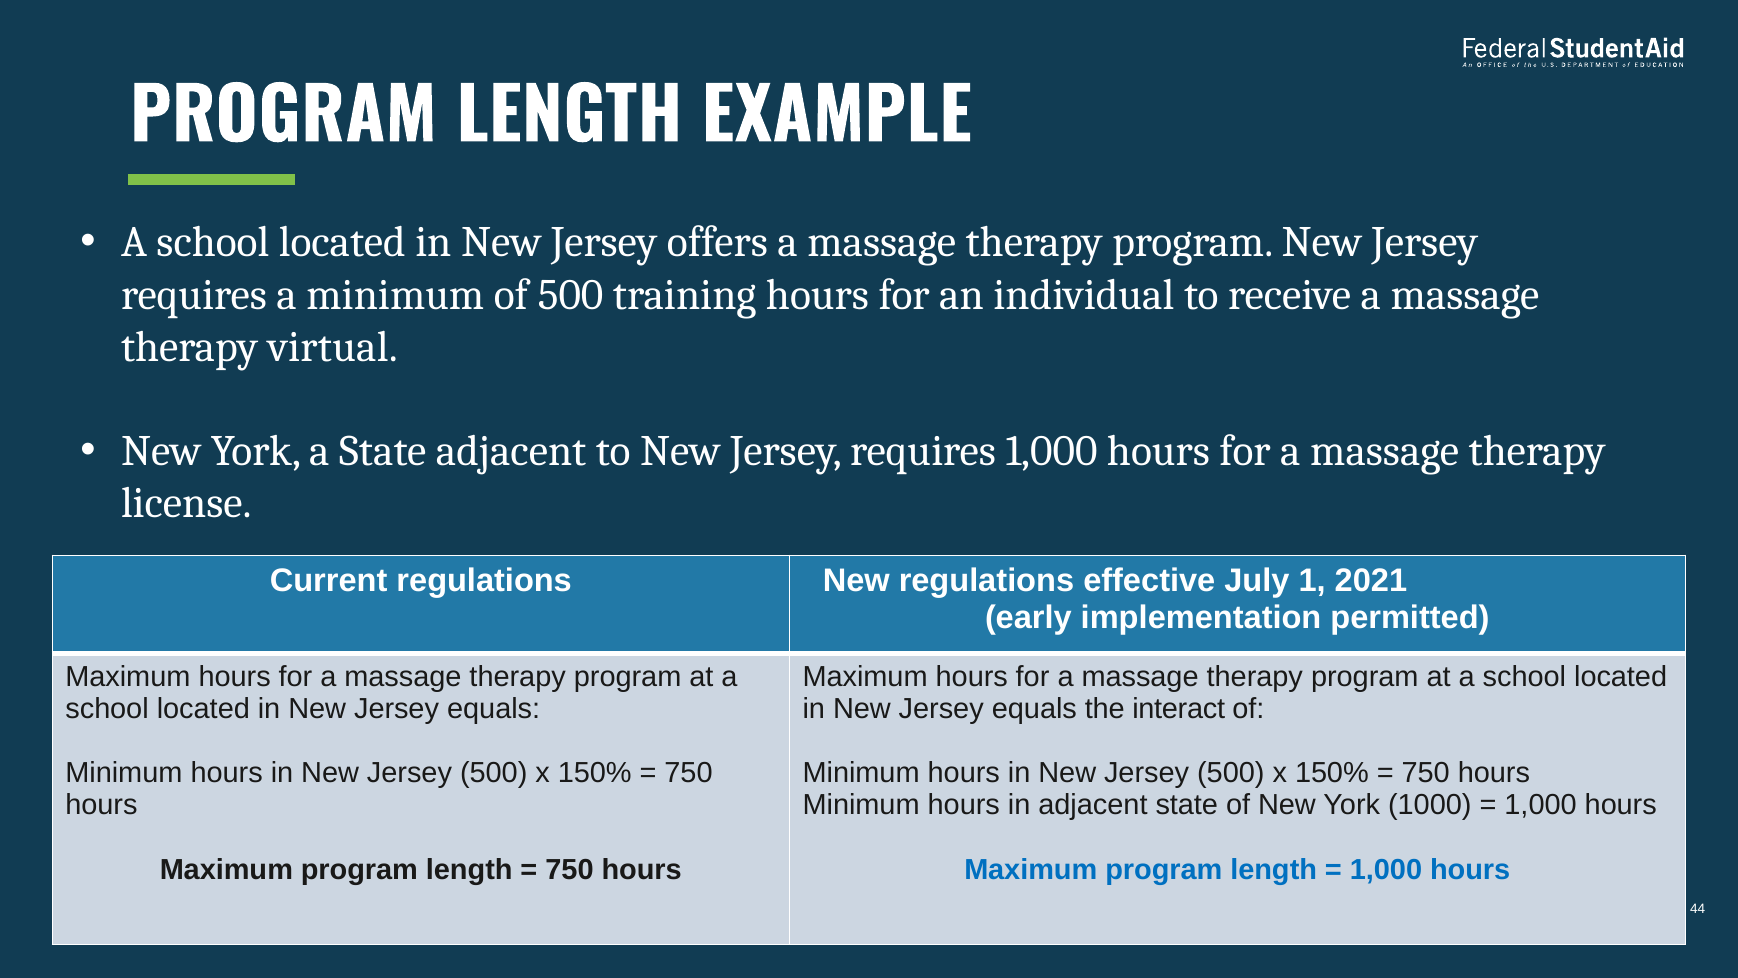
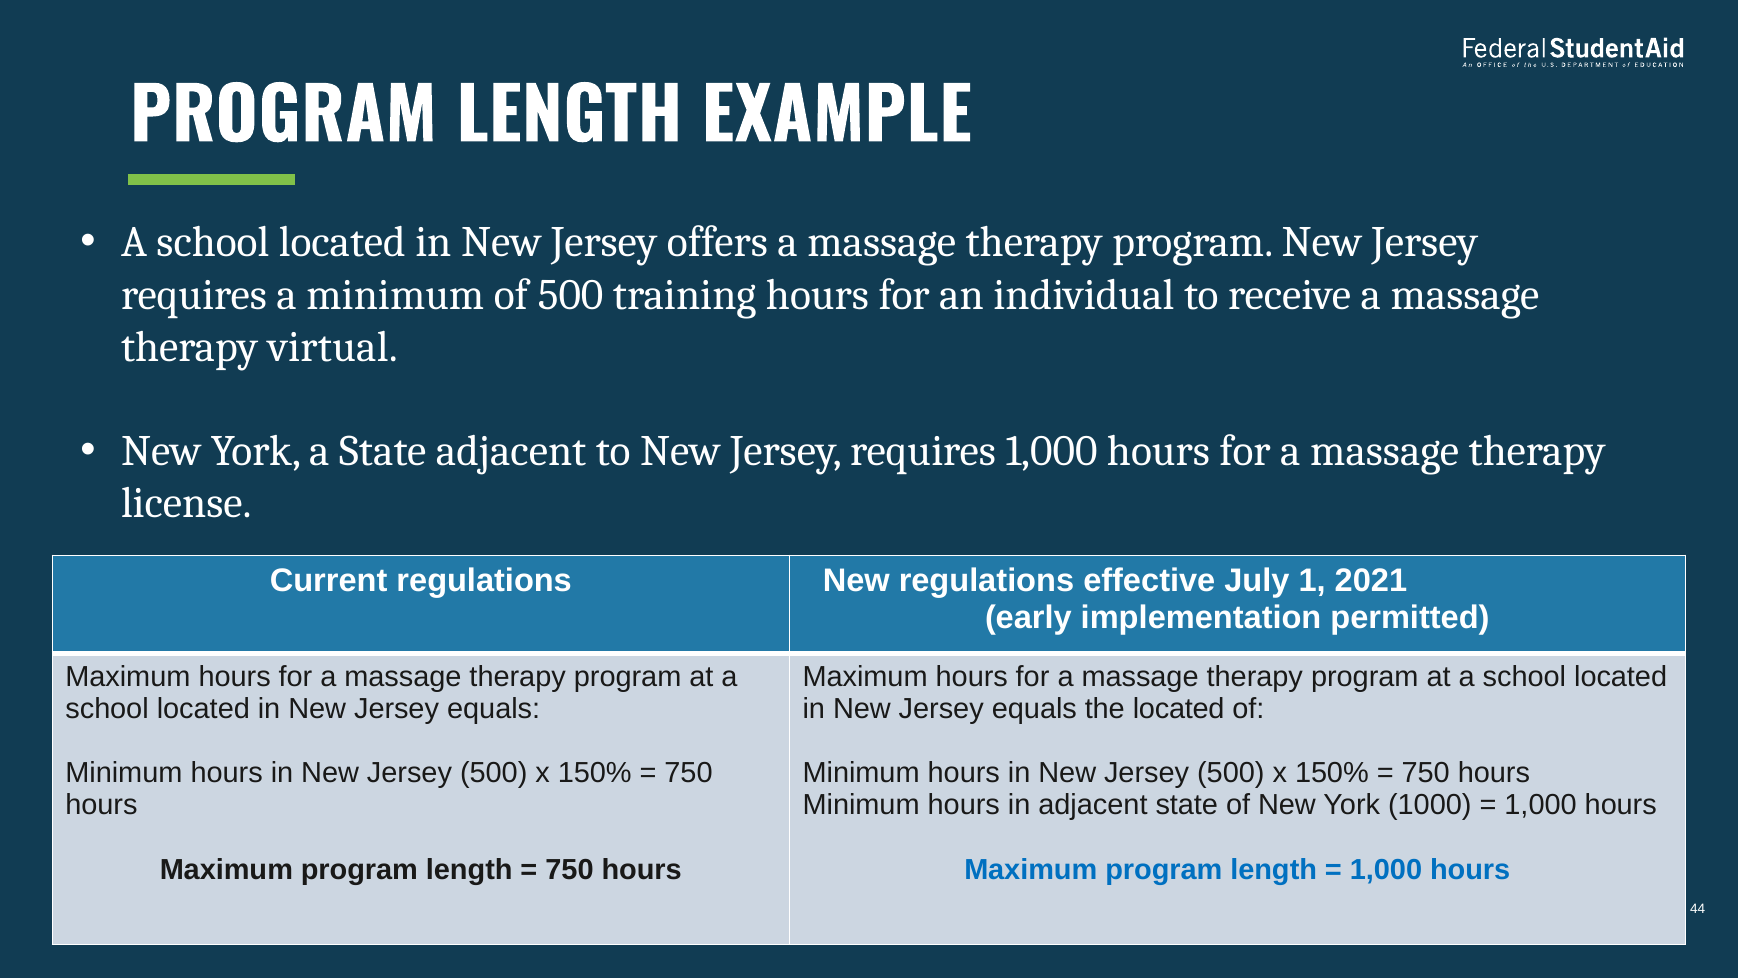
the interact: interact -> located (1179, 708)
